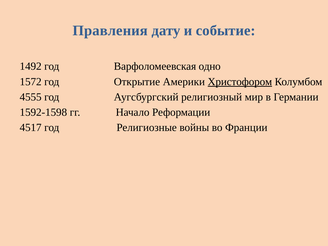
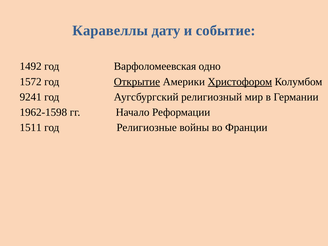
Правления: Правления -> Каравеллы (110, 30)
Открытие underline: none -> present (137, 82)
4555: 4555 -> 9241 (31, 97)
1592-1598: 1592-1598 -> 1962-1598 (43, 112)
4517: 4517 -> 1511 (31, 128)
